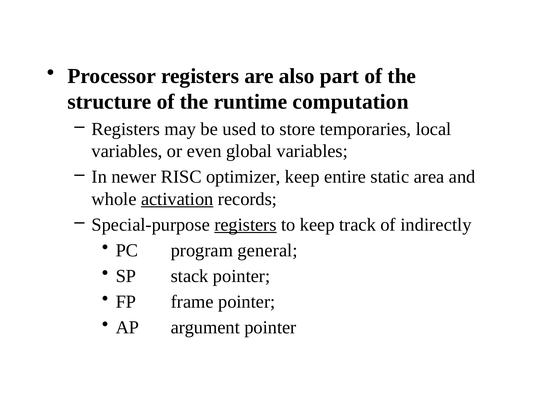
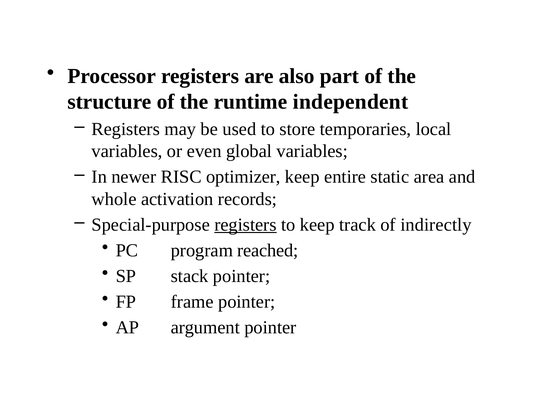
computation: computation -> independent (351, 102)
activation underline: present -> none (177, 199)
general: general -> reached (268, 250)
